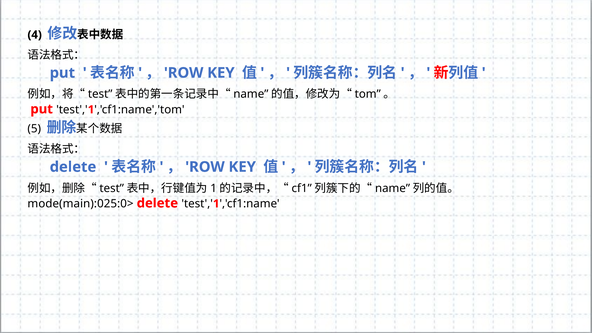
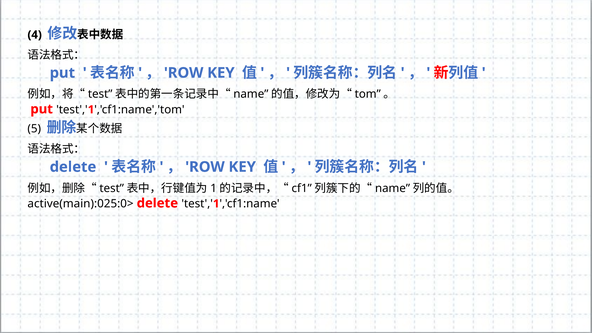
mode(main):025:0>: mode(main):025:0> -> active(main):025:0> (81, 204)
